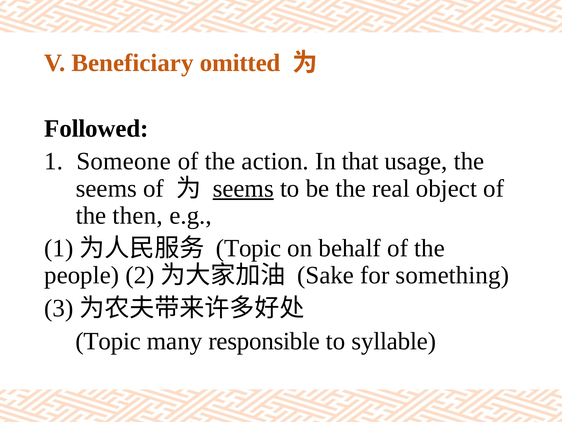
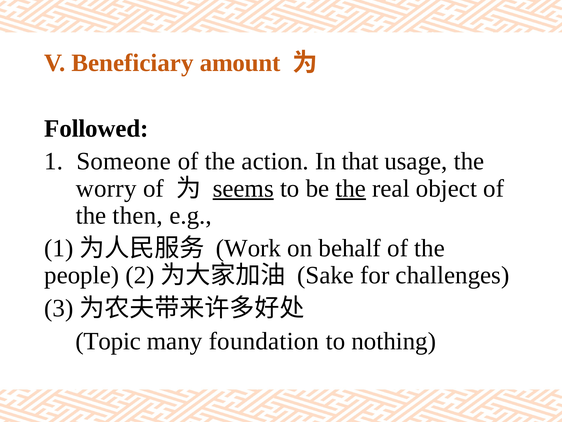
omitted: omitted -> amount (240, 63)
seems: seems -> worry (106, 188)
the underline: none -> present (351, 188)
Topic: Topic -> Work (249, 248)
something: something -> challenges (452, 275)
responsible: responsible -> foundation (264, 341)
syllable: syllable -> nothing (394, 341)
